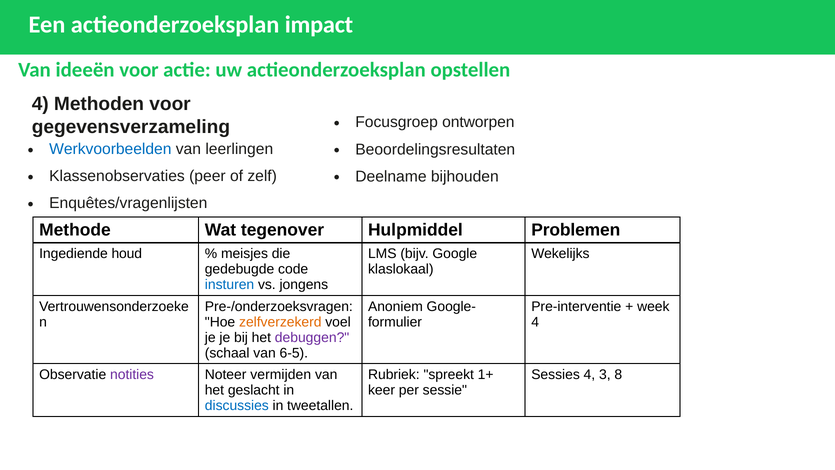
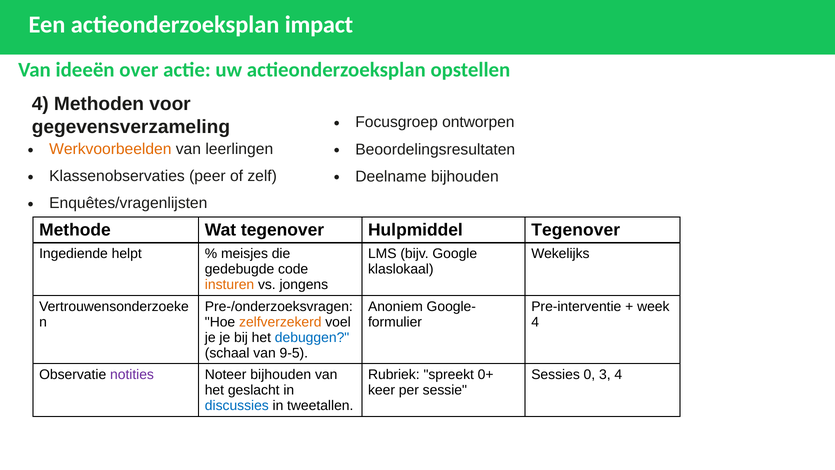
ideeën voor: voor -> over (139, 70)
Werkvoorbeelden colour: blue -> orange (110, 149)
Hulpmiddel Problemen: Problemen -> Tegenover (576, 230)
houd: houd -> helpt (127, 254)
insturen colour: blue -> orange (230, 285)
debuggen colour: purple -> blue (312, 337)
6-5: 6-5 -> 9-5 (294, 353)
Noteer vermijden: vermijden -> bijhouden (281, 374)
1+: 1+ -> 0+ (486, 374)
Sessies 4: 4 -> 0 (589, 374)
3 8: 8 -> 4 (618, 374)
